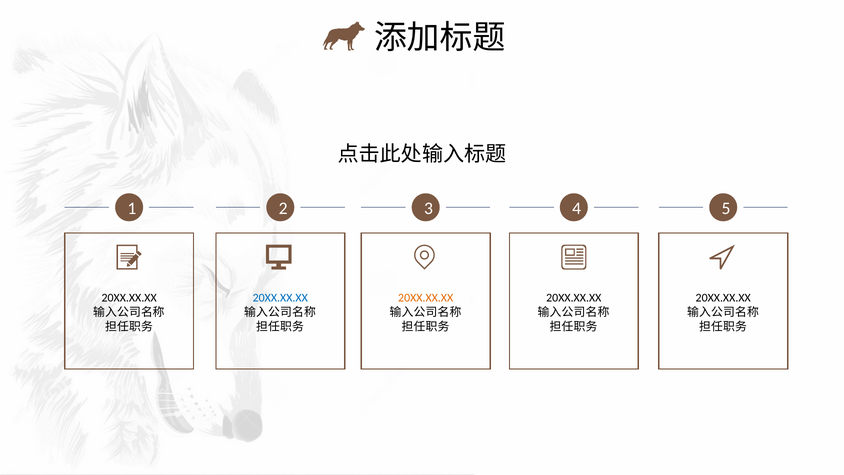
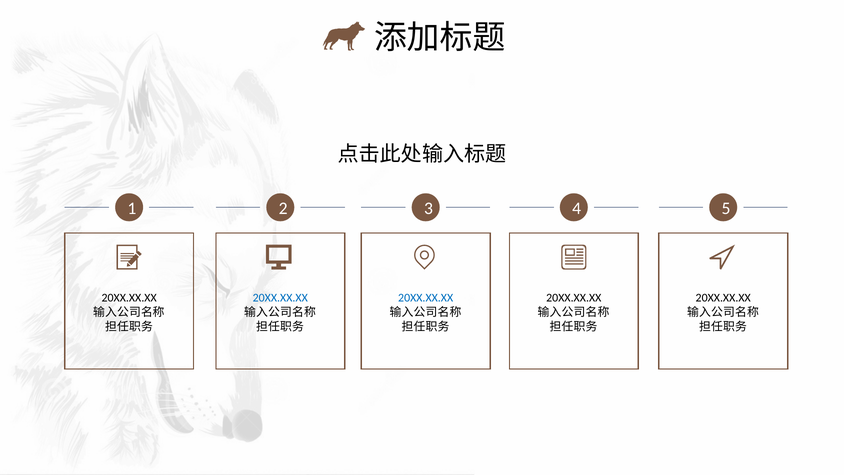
20XX.XX.XX colour: orange -> blue (426, 298)
